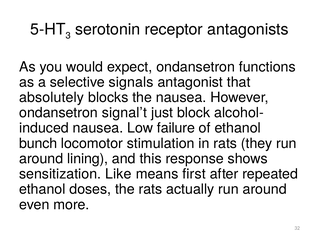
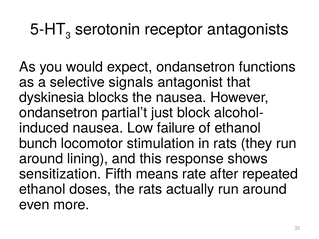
absolutely: absolutely -> dyskinesia (52, 98)
signal’t: signal’t -> partial’t (124, 113)
Like: Like -> Fifth (119, 174)
first: first -> rate (194, 174)
